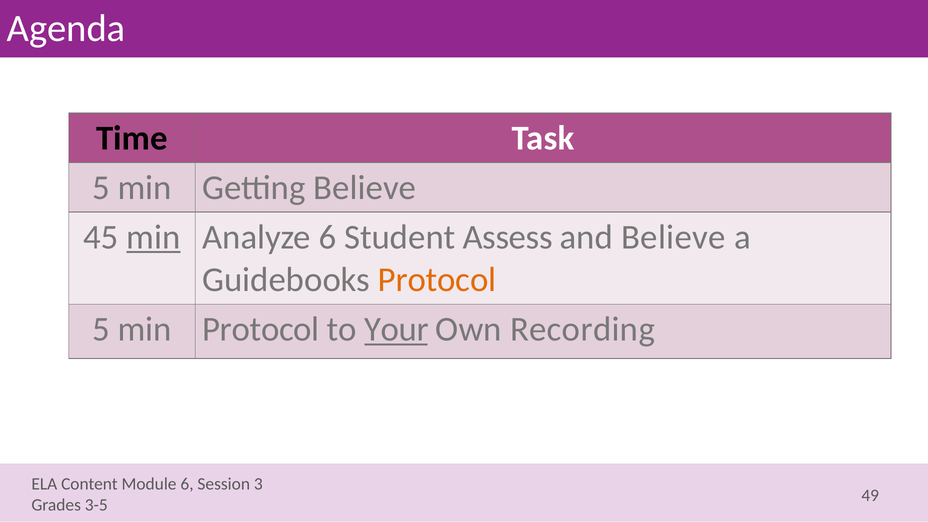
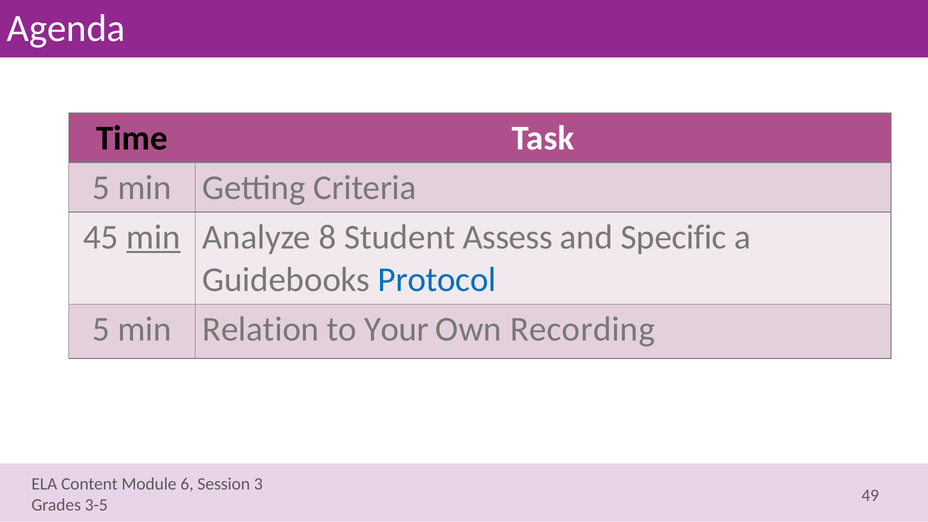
Getting Believe: Believe -> Criteria (365, 188)
Analyze 6: 6 -> 8 (327, 237)
and Believe: Believe -> Specific (674, 237)
Protocol colour: orange -> blue (437, 280)
min Protocol: Protocol -> Relation (261, 329)
Your underline: present -> none (396, 329)
